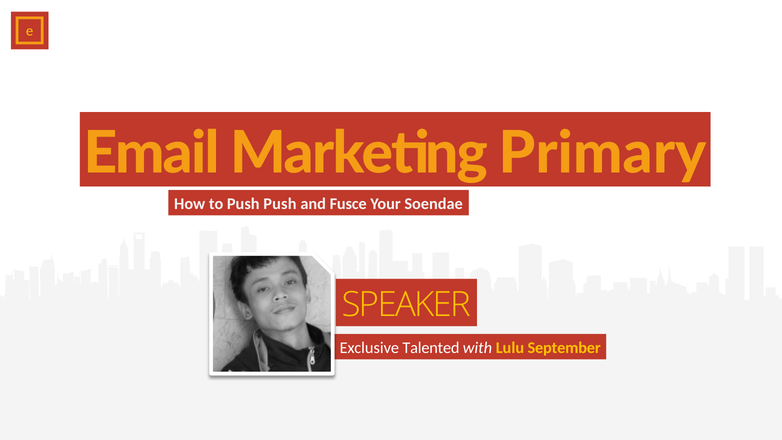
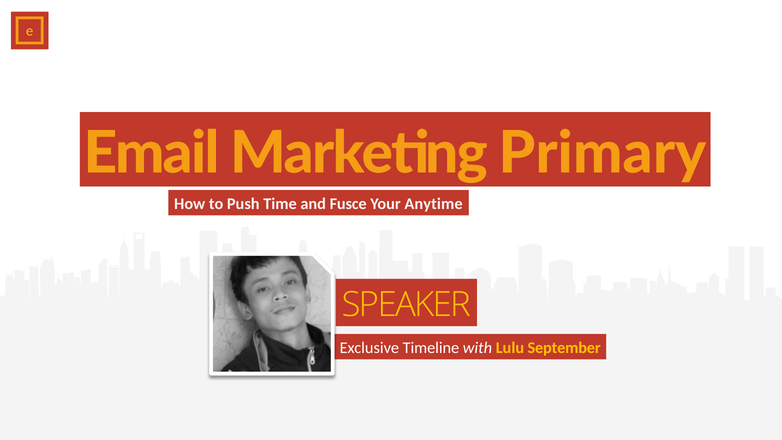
Push Push: Push -> Time (280, 204)
Soendae: Soendae -> Anytime (434, 204)
Talented: Talented -> Timeline (431, 348)
